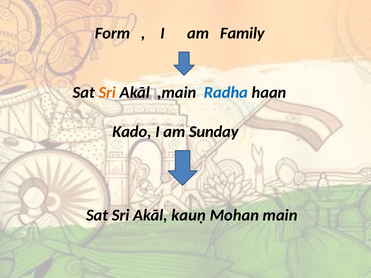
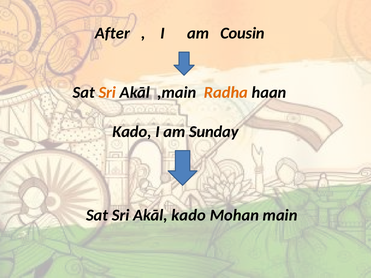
Form: Form -> After (112, 33)
Family: Family -> Cousin (242, 33)
Radha colour: blue -> orange (226, 93)
Akāl kauṇ: kauṇ -> kado (189, 215)
